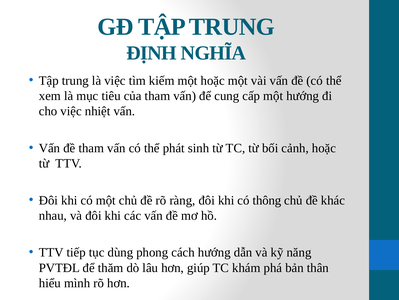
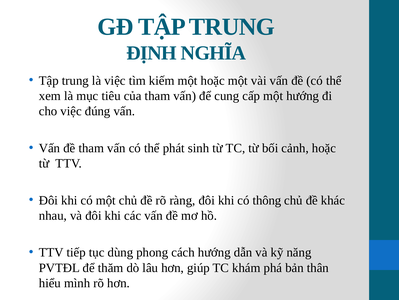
nhiệt: nhiệt -> đúng (98, 111)
